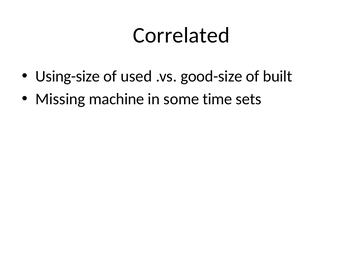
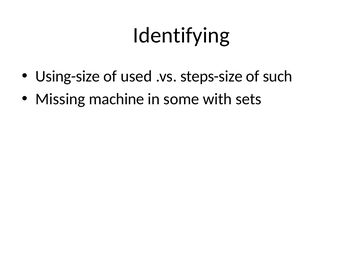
Correlated: Correlated -> Identifying (181, 35)
good-size: good-size -> steps-size (211, 76)
built: built -> such (278, 76)
time: time -> with (217, 99)
